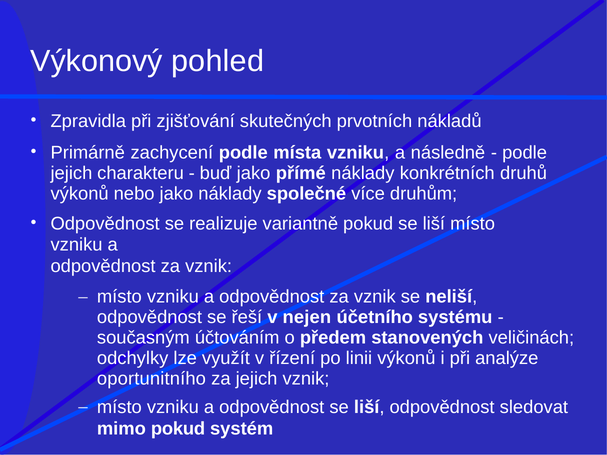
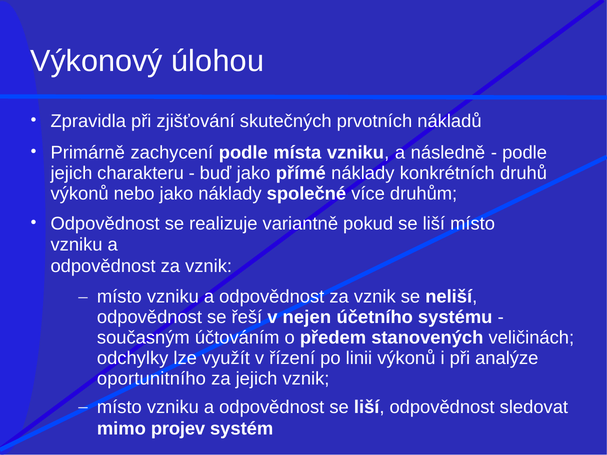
pohled: pohled -> úlohou (218, 61)
mimo pokud: pokud -> projev (178, 429)
